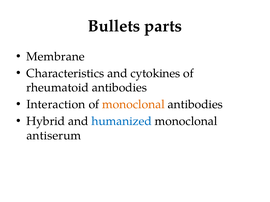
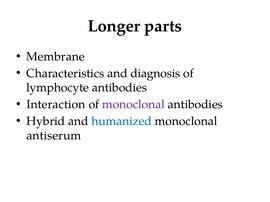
Bullets: Bullets -> Longer (114, 26)
cytokines: cytokines -> diagnosis (155, 73)
rheumatoid: rheumatoid -> lymphocyte (58, 88)
monoclonal colour: orange -> purple (133, 105)
